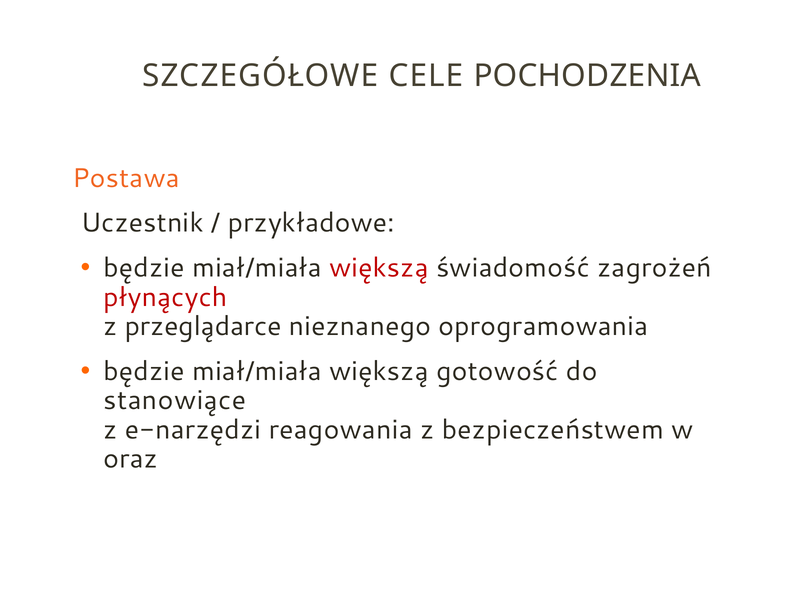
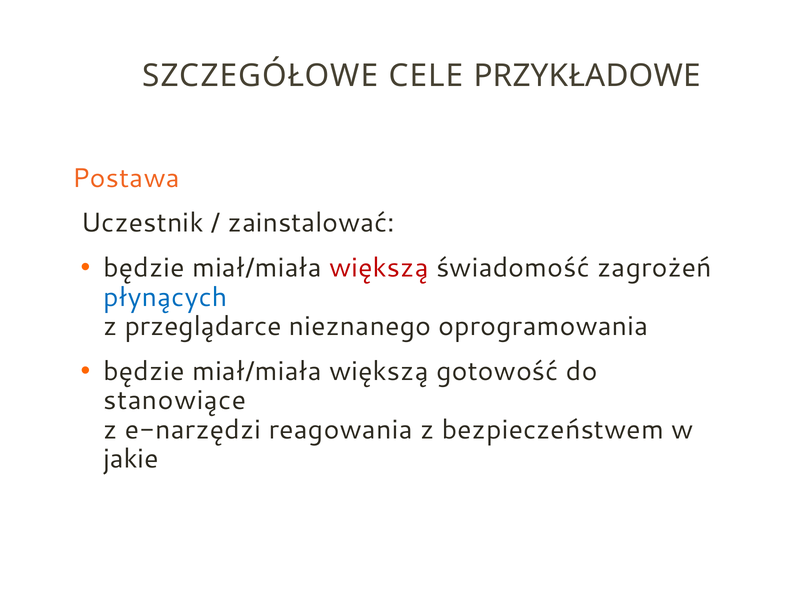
POCHODZENIA: POCHODZENIA -> PRZYKŁADOWE (587, 76)
przykładowe: przykładowe -> zainstalować (311, 223)
płynących colour: red -> blue (165, 297)
oraz: oraz -> jakie (131, 459)
